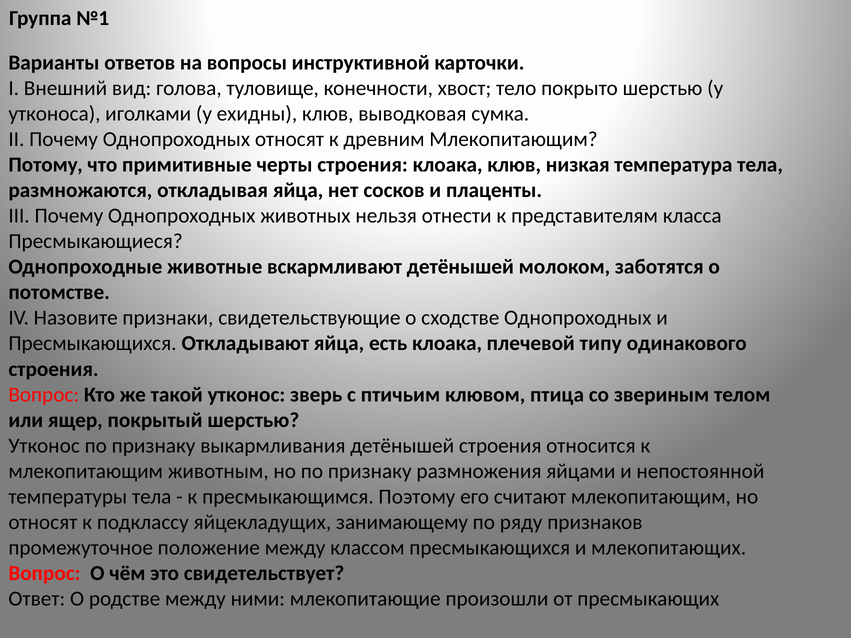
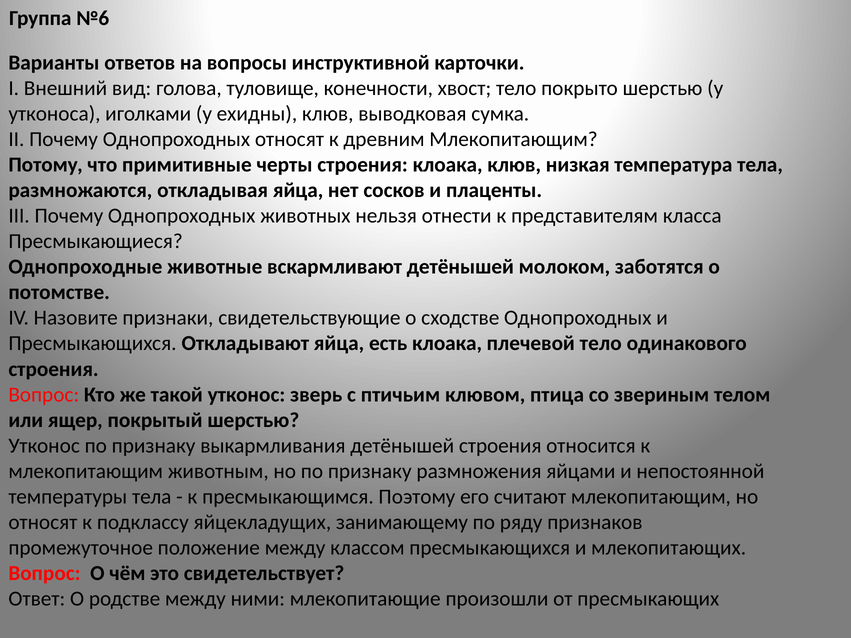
№1: №1 -> №6 (93, 18)
плечевой типу: типу -> тело (601, 344)
